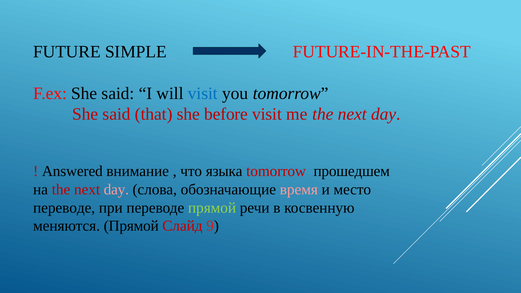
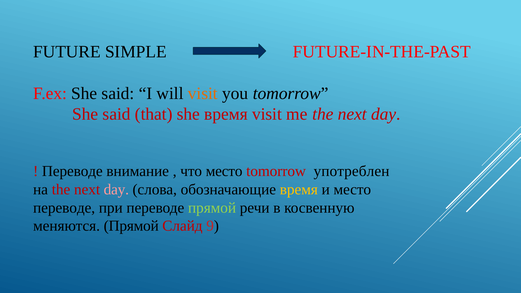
visit colour: blue -> orange (203, 93)
she before: before -> время (226, 114)
Answered: Answered -> Переводе (72, 171)
что языка: языка -> место (224, 171)
прошедшем: прошедшем -> употреблен (352, 171)
время colour: pink -> yellow (299, 190)
